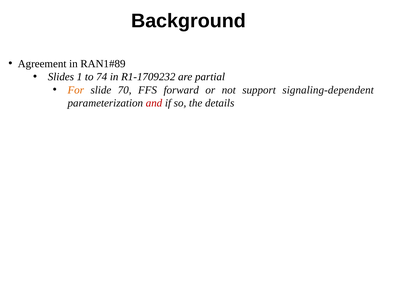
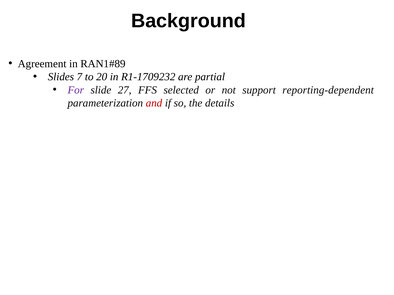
1: 1 -> 7 (79, 77)
74: 74 -> 20 (102, 77)
For colour: orange -> purple (76, 90)
70: 70 -> 27 (125, 90)
forward: forward -> selected (181, 90)
signaling-dependent: signaling-dependent -> reporting-dependent (328, 90)
